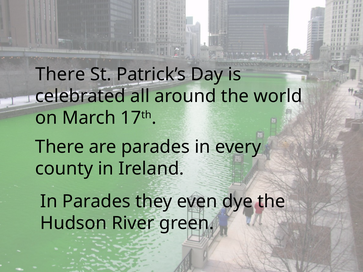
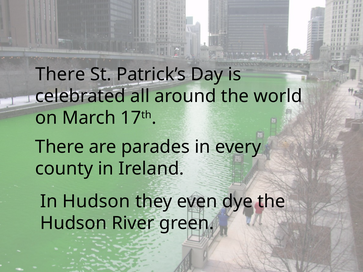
In Parades: Parades -> Hudson (96, 201)
